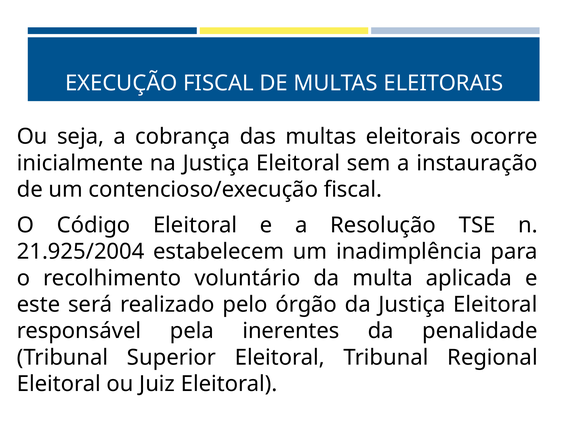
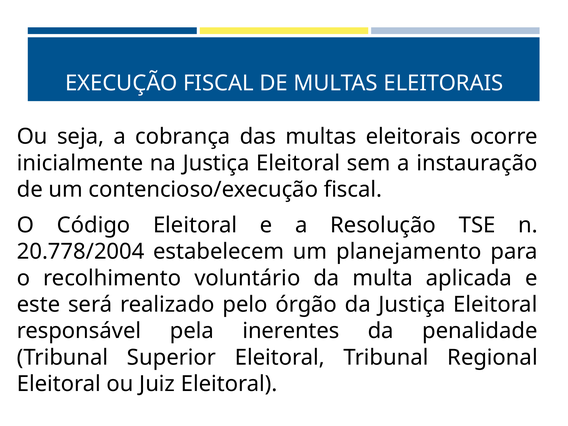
21.925/2004: 21.925/2004 -> 20.778/2004 (81, 252)
inadimplência: inadimplência -> planejamento (409, 252)
